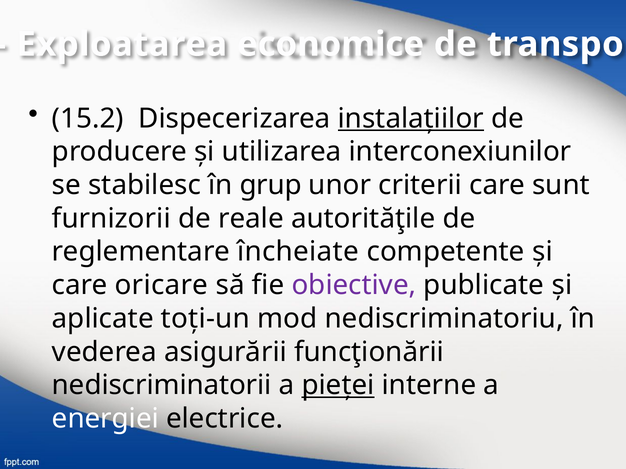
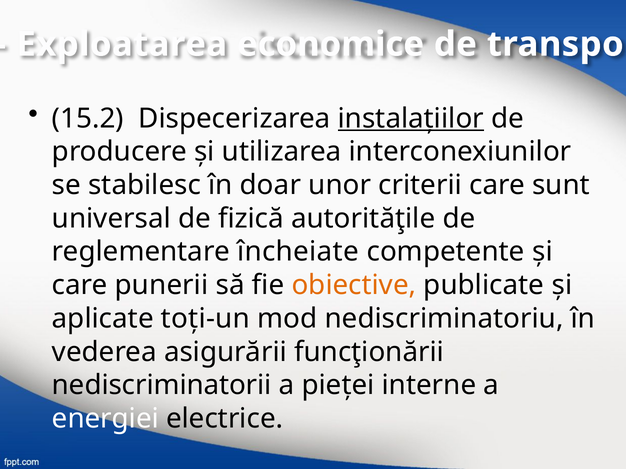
grup: grup -> doar (270, 185)
furnizorii: furnizorii -> universal (111, 219)
reale: reale -> fizică (251, 219)
oricare: oricare -> punerii (162, 285)
obiective colour: purple -> orange (354, 285)
pieţei underline: present -> none (338, 386)
